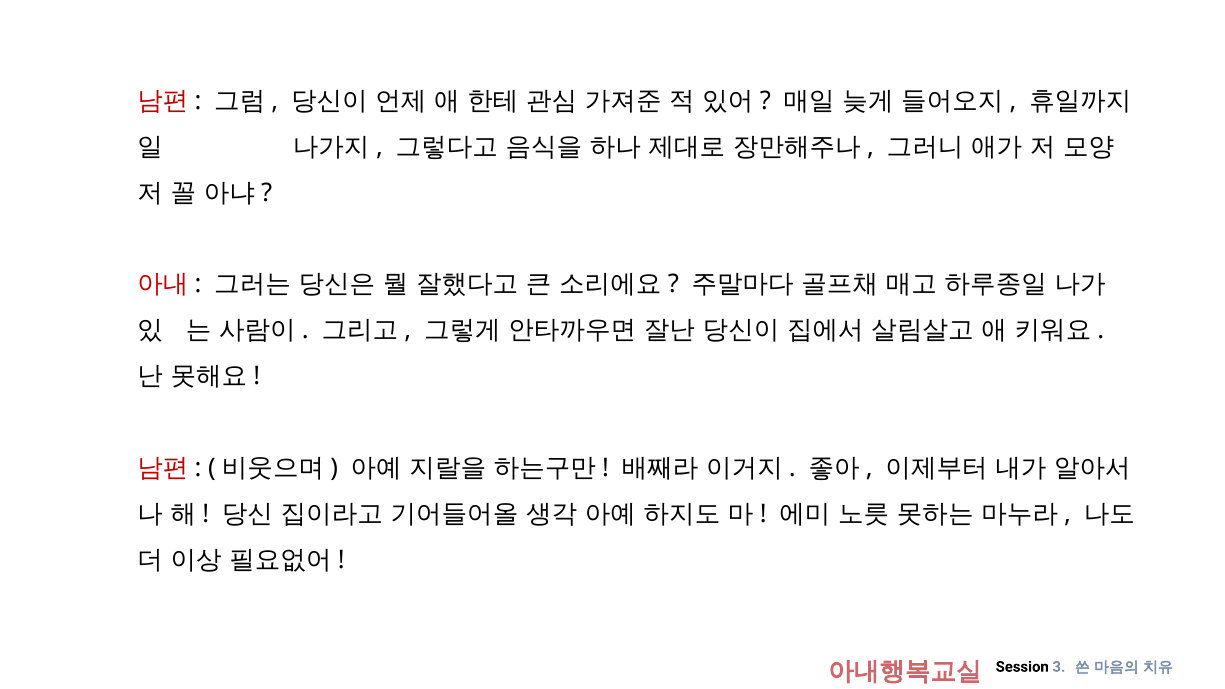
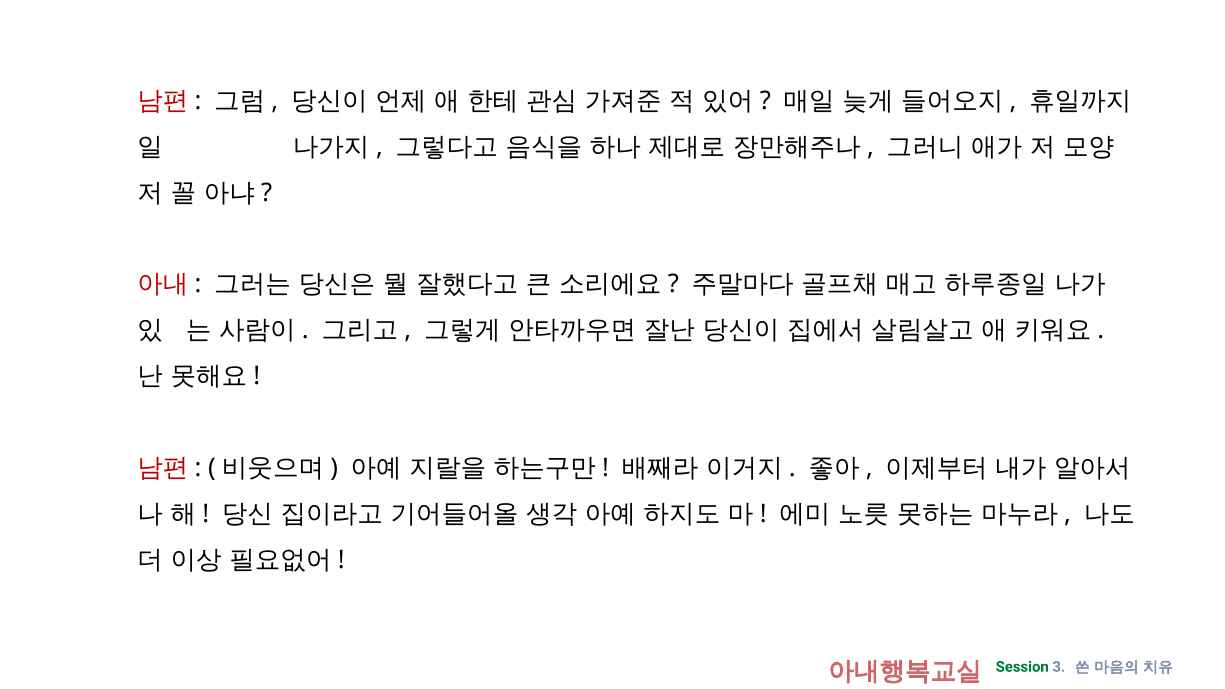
Session colour: black -> green (1022, 667)
